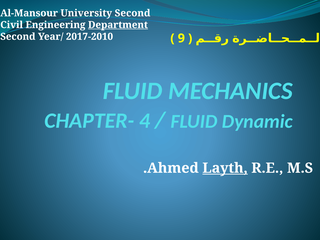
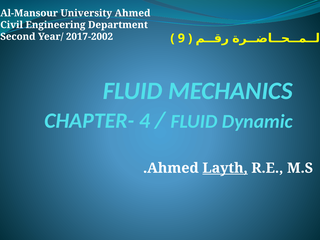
University Second: Second -> Ahmed (133, 13)
Department underline: present -> none (118, 25)
2017-2010: 2017-2010 -> 2017-2002 (89, 37)
